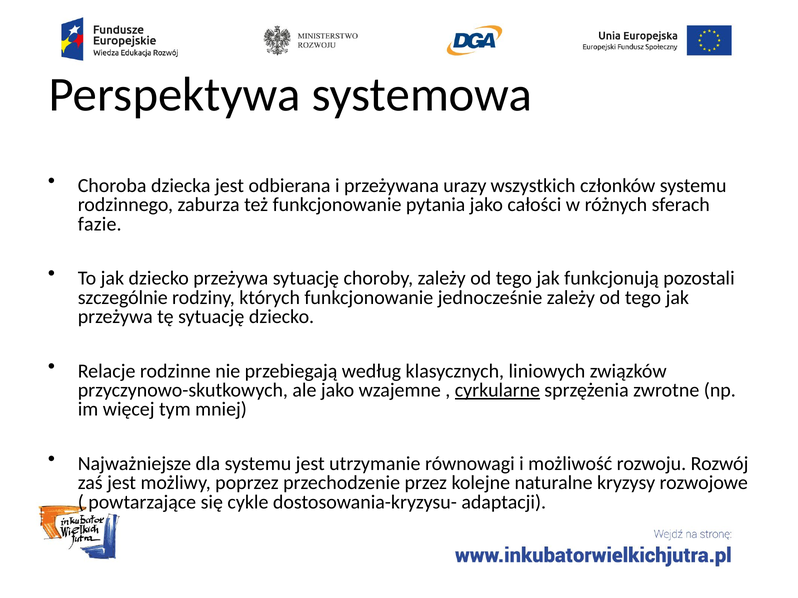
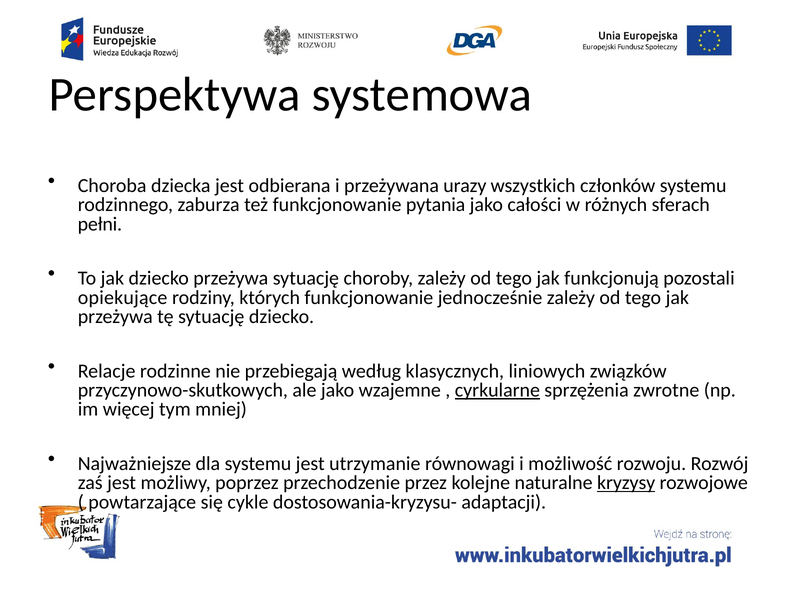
fazie: fazie -> pełni (100, 224)
szczególnie: szczególnie -> opiekujące (123, 298)
kryzysy underline: none -> present (626, 483)
